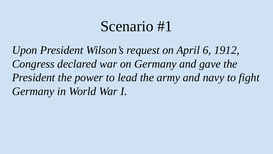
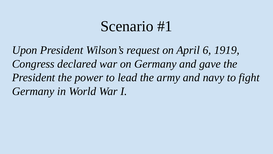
1912: 1912 -> 1919 (227, 50)
